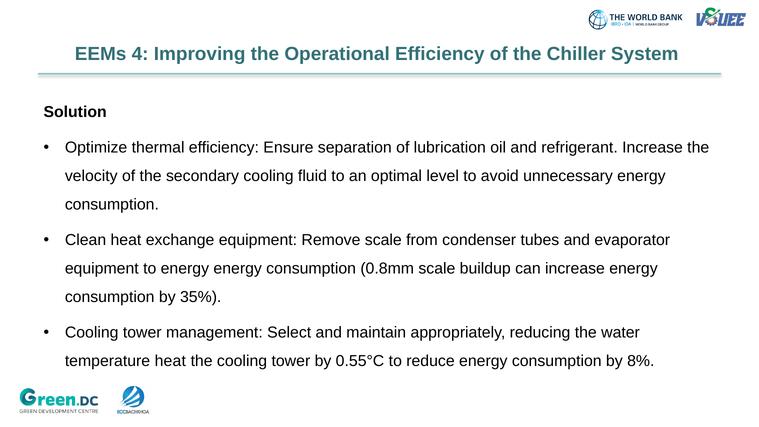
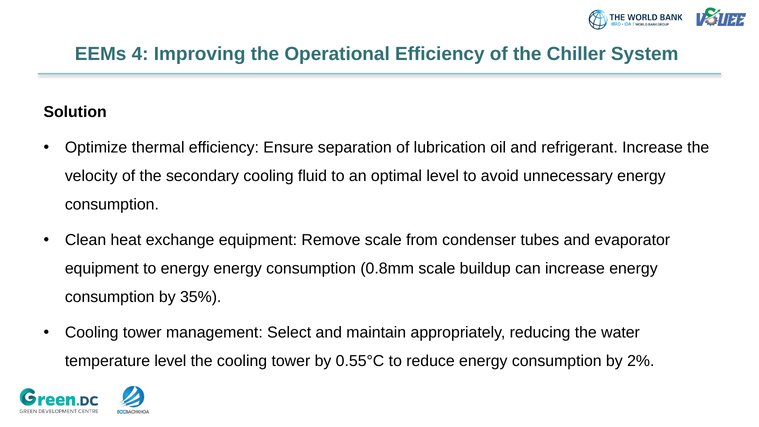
temperature heat: heat -> level (170, 361)
8%: 8% -> 2% (641, 361)
